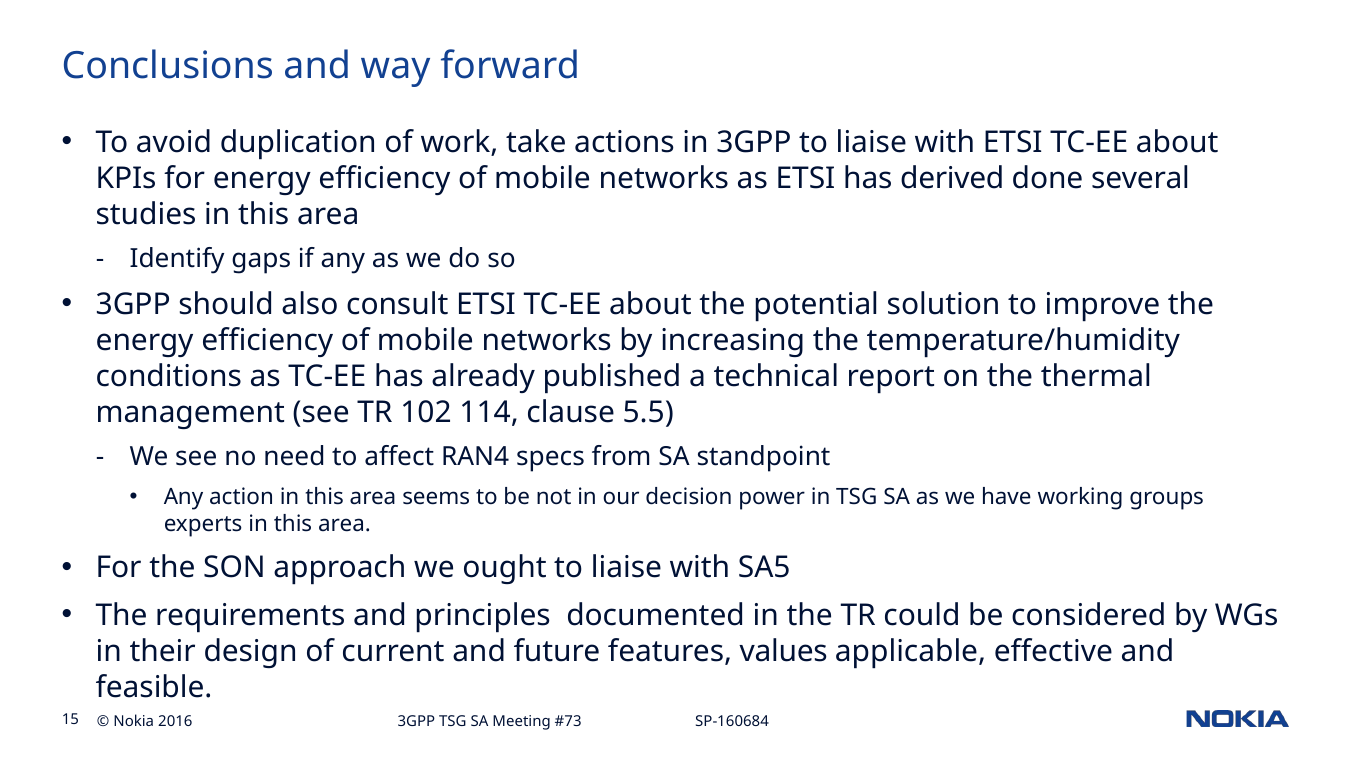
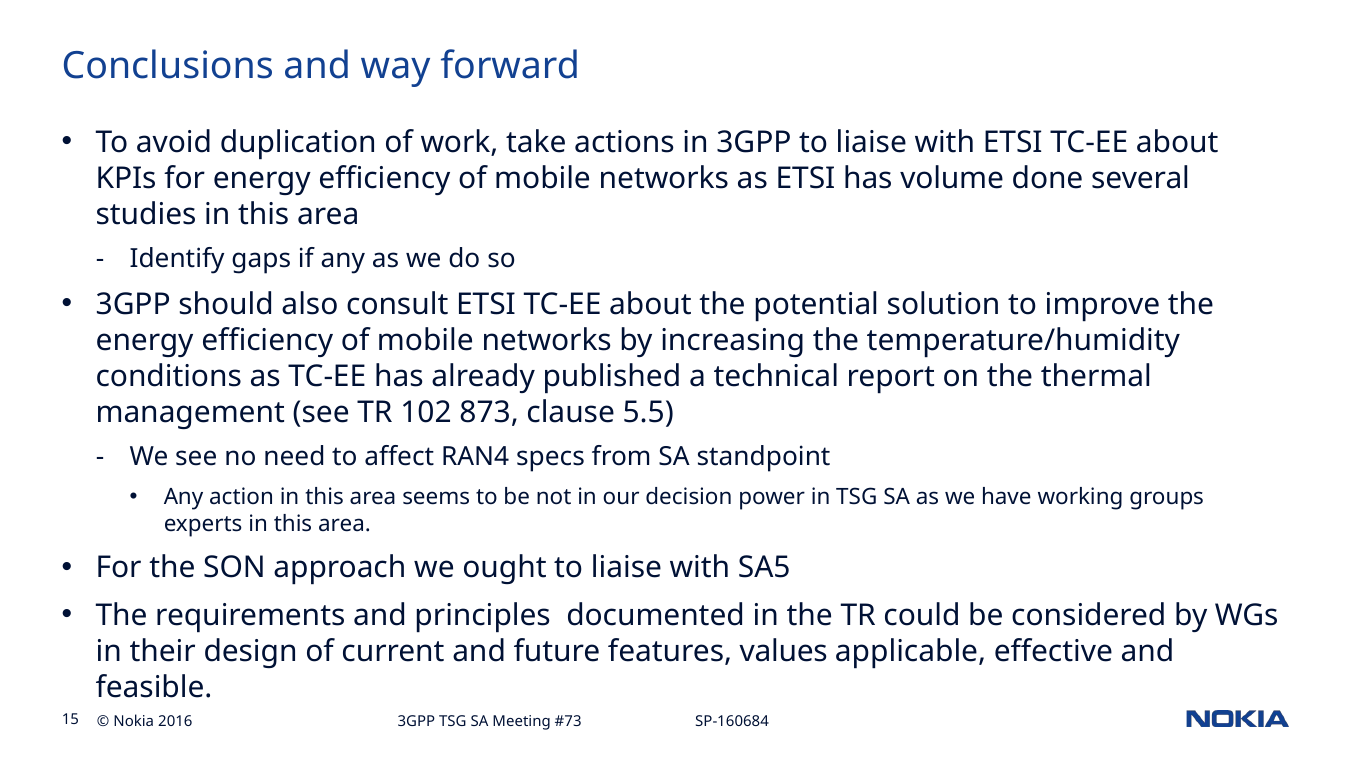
derived: derived -> volume (952, 178)
114: 114 -> 873 (489, 412)
